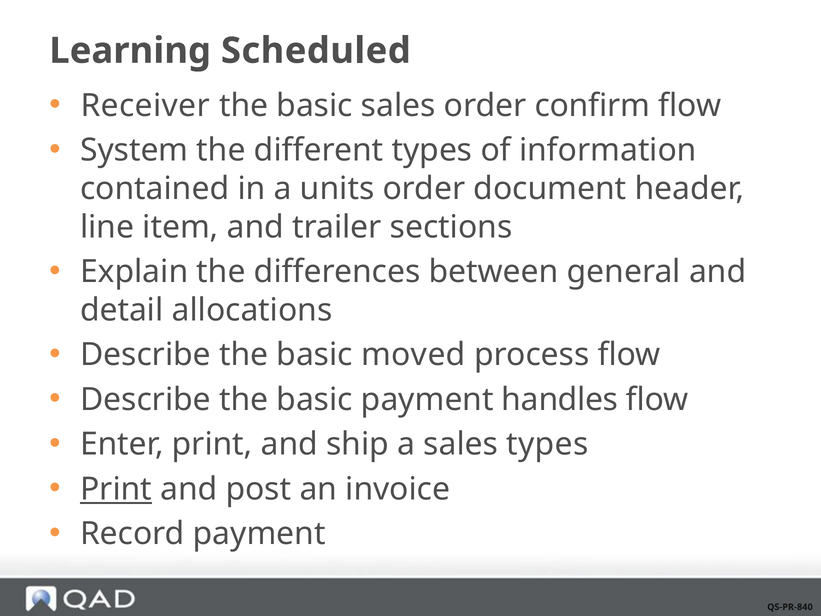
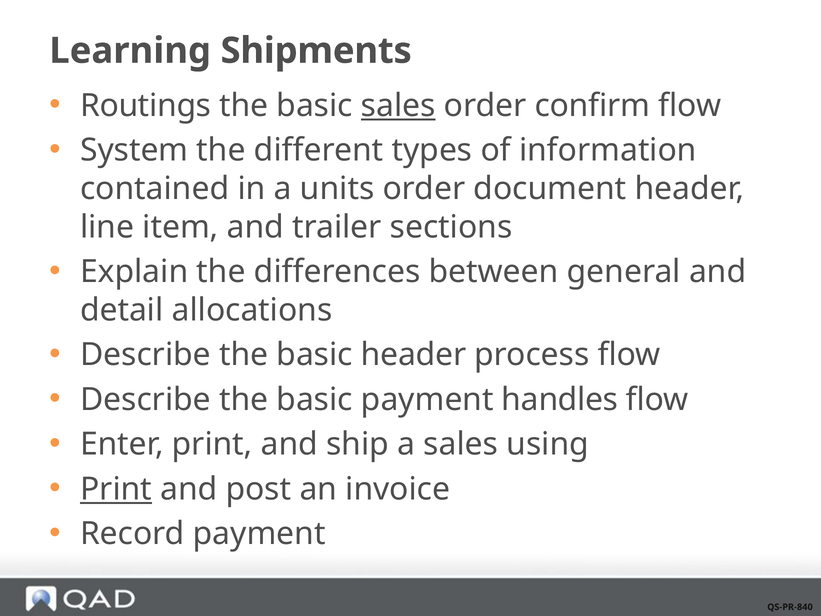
Scheduled: Scheduled -> Shipments (316, 51)
Receiver: Receiver -> Routings (146, 106)
sales underline: none -> present (398, 106)
basic moved: moved -> header (414, 355)
sales types: types -> using (548, 444)
